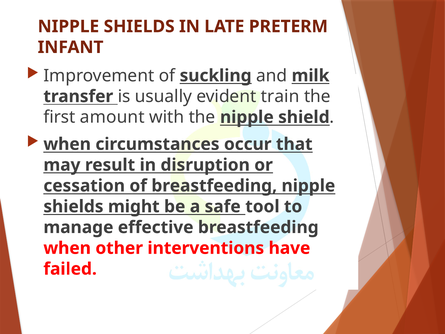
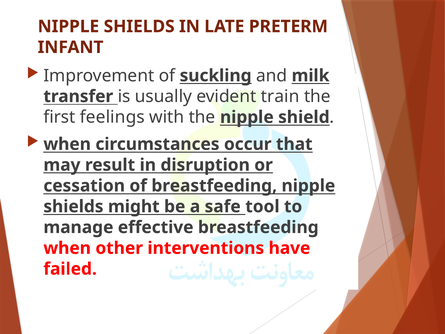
amount: amount -> feelings (112, 117)
